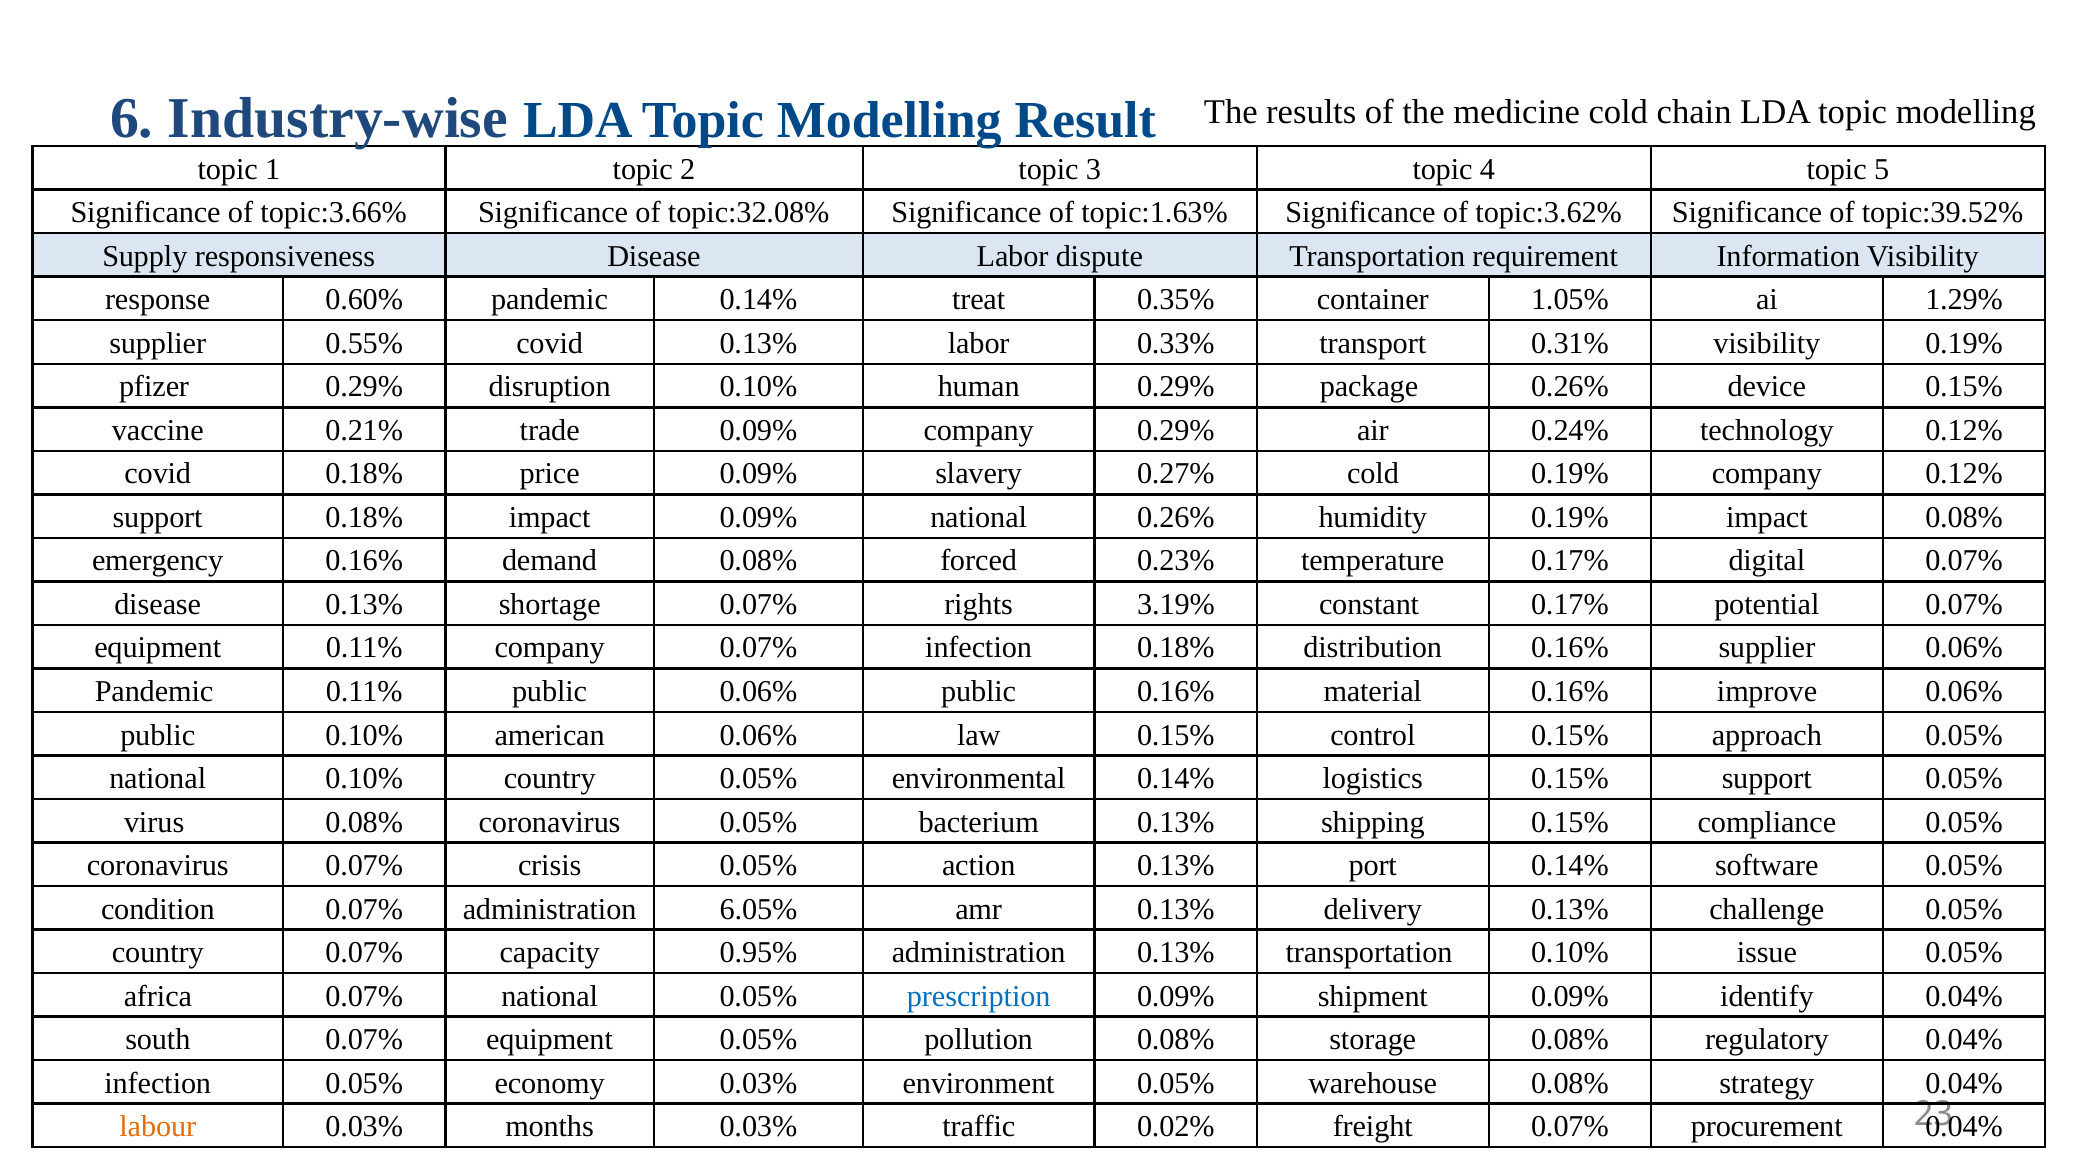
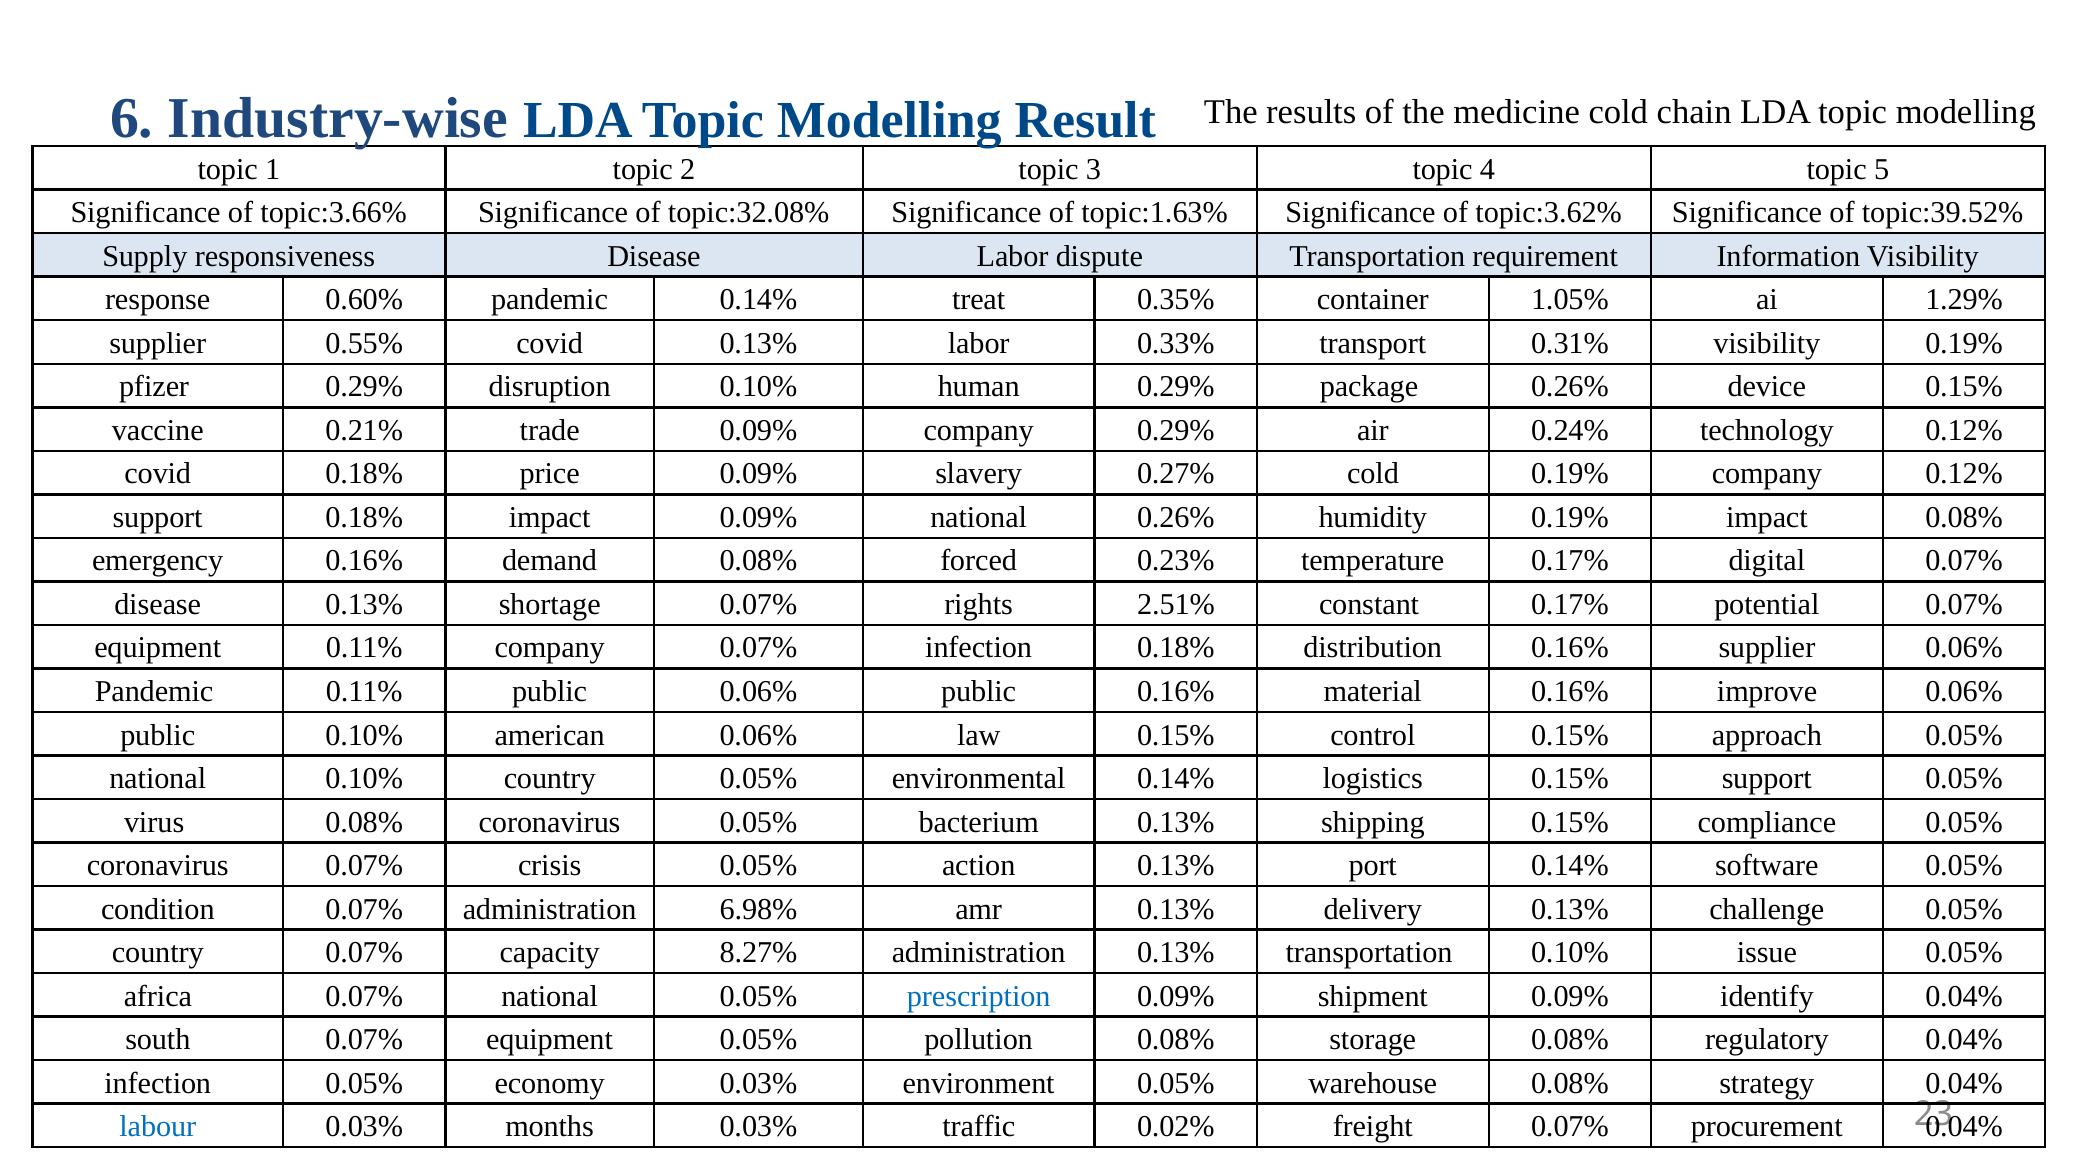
3.19%: 3.19% -> 2.51% (1176, 604)
6.05%: 6.05% -> 6.98% (758, 909)
0.95%: 0.95% -> 8.27% (758, 953)
labour colour: orange -> blue (158, 1127)
